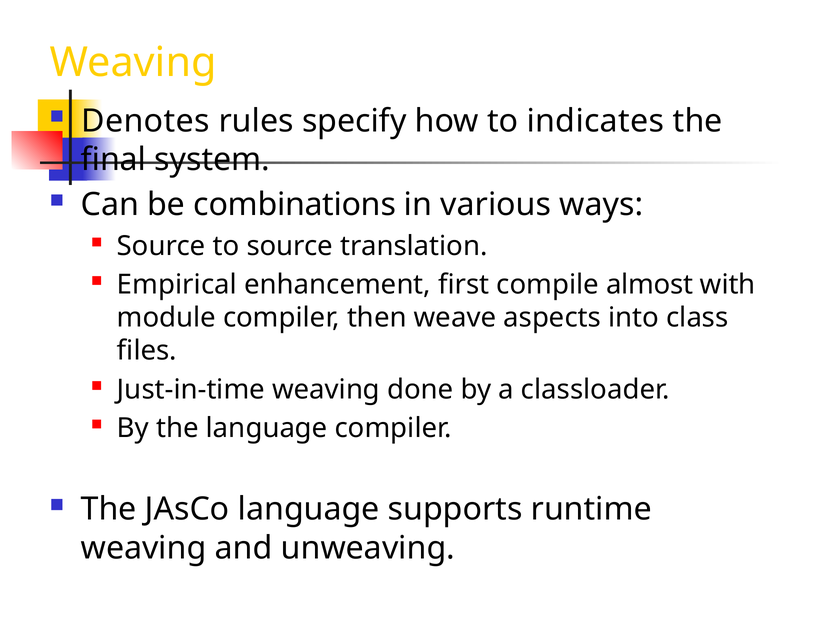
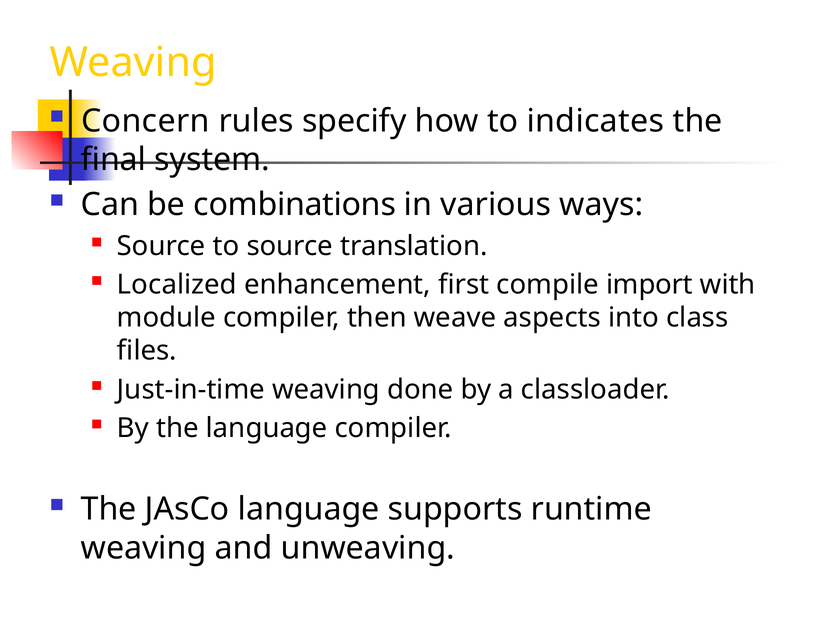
Denotes: Denotes -> Concern (145, 121)
Empirical: Empirical -> Localized (177, 285)
almost: almost -> import (650, 285)
